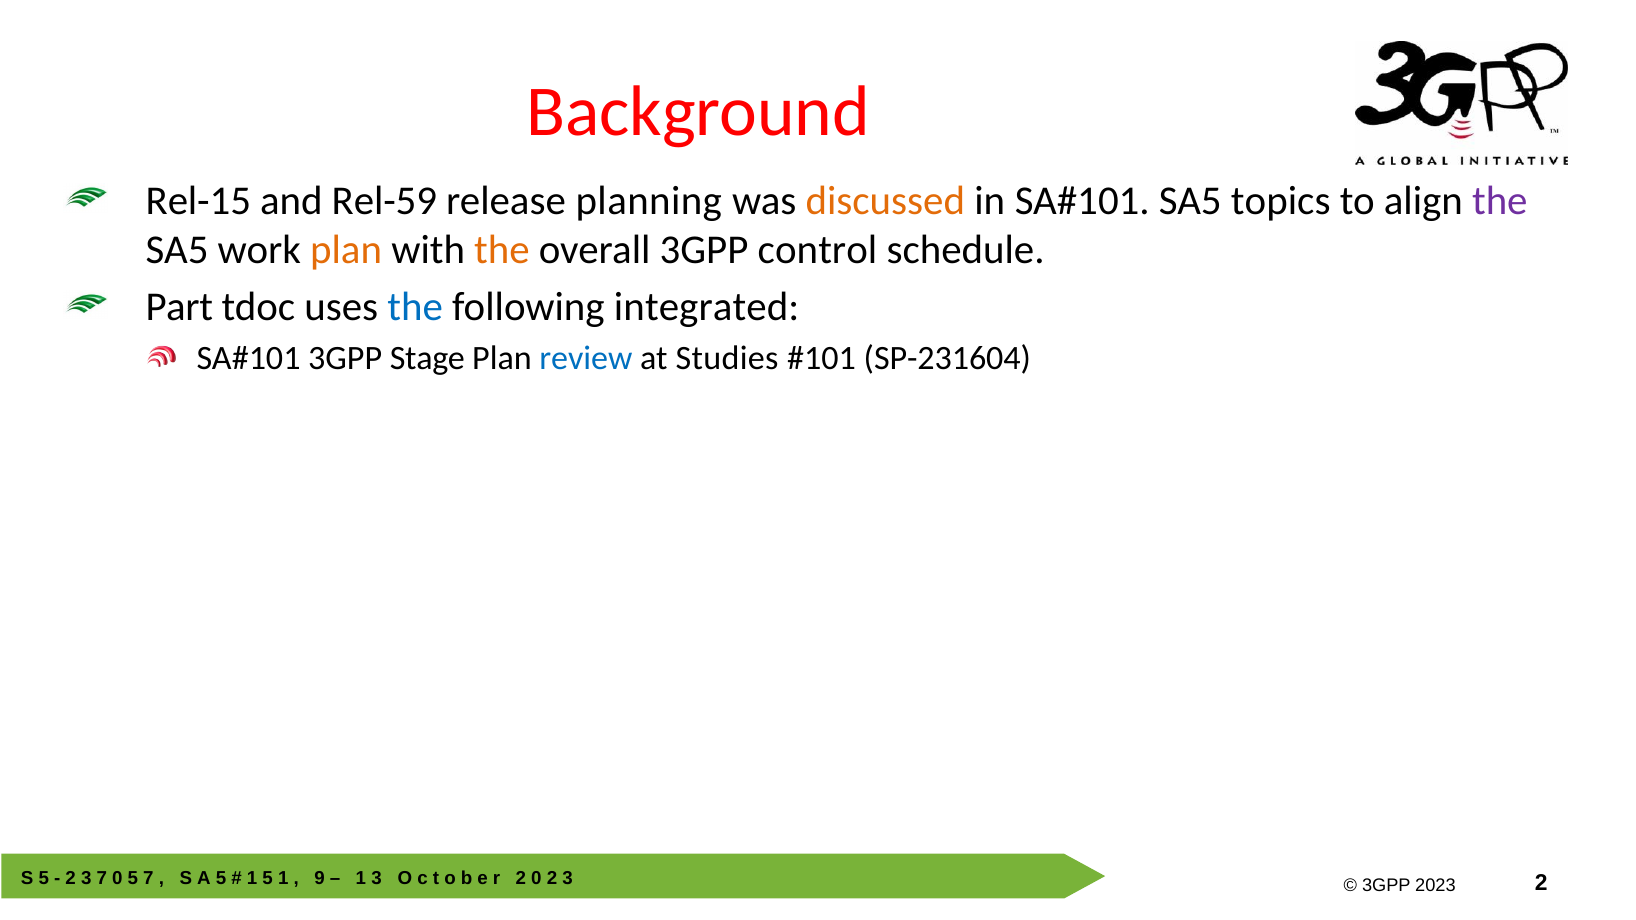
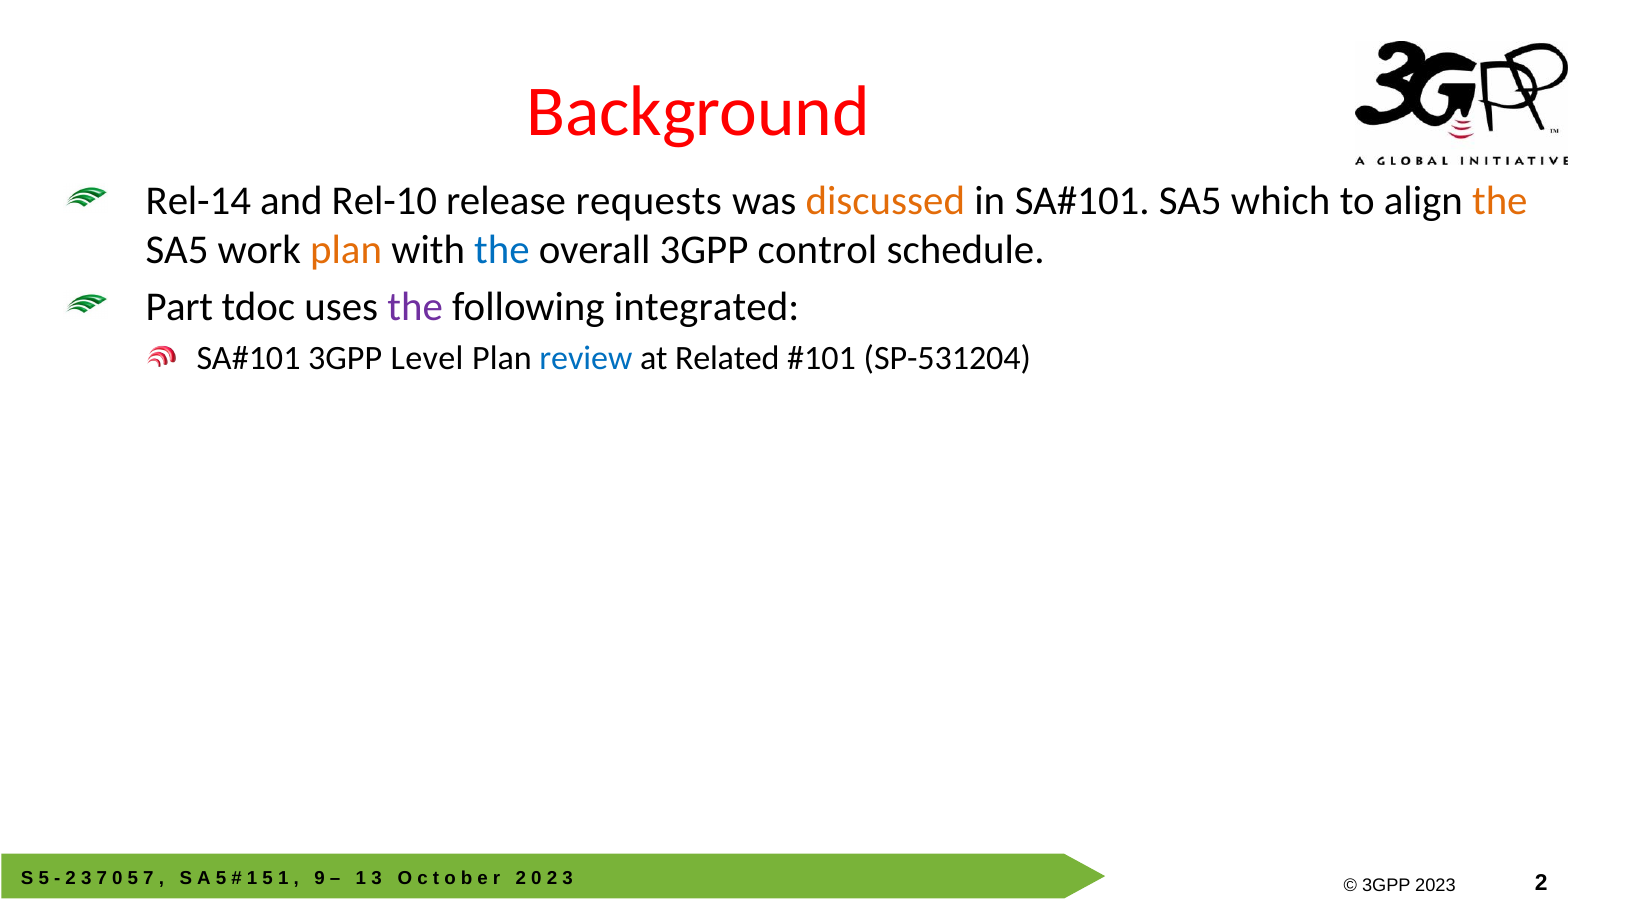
Rel-15: Rel-15 -> Rel-14 (198, 201)
Rel-59: Rel-59 -> Rel-10 (384, 201)
planning: planning -> requests (649, 201)
topics: topics -> which (1281, 201)
the colour: purple -> orange (1500, 201)
the colour: orange -> blue (502, 250)
the colour: blue -> purple (415, 307)
Stage: Stage -> Level (427, 359)
Studies: Studies -> Related (727, 359)
SP-231604: SP-231604 -> SP-531204 (947, 359)
